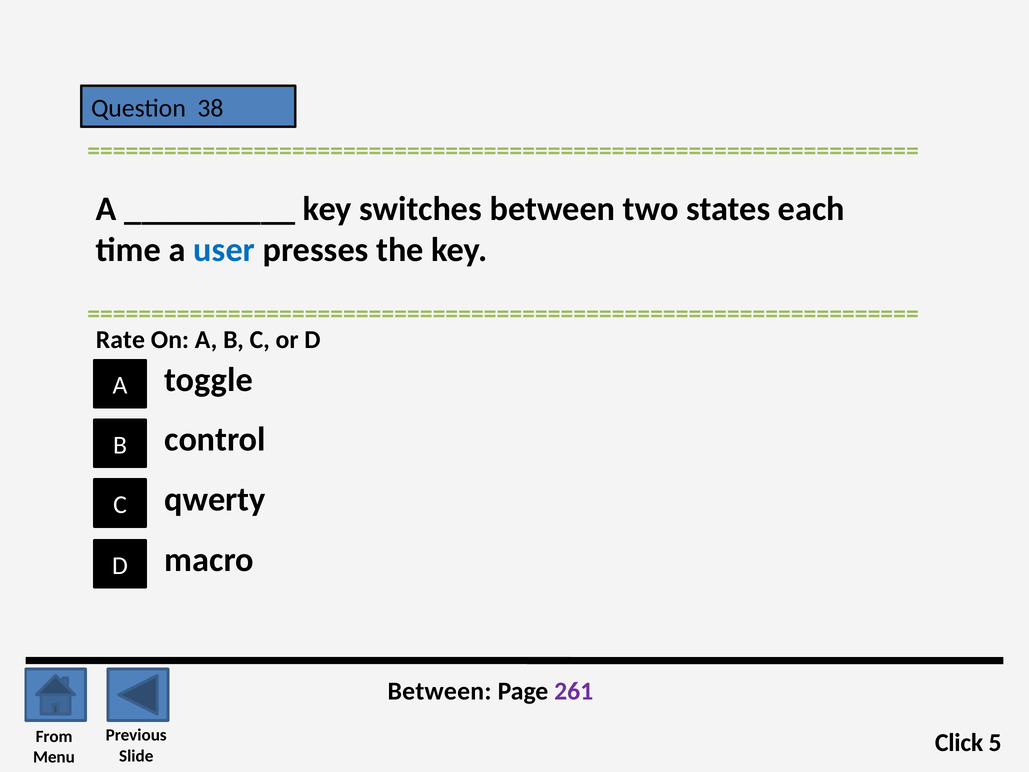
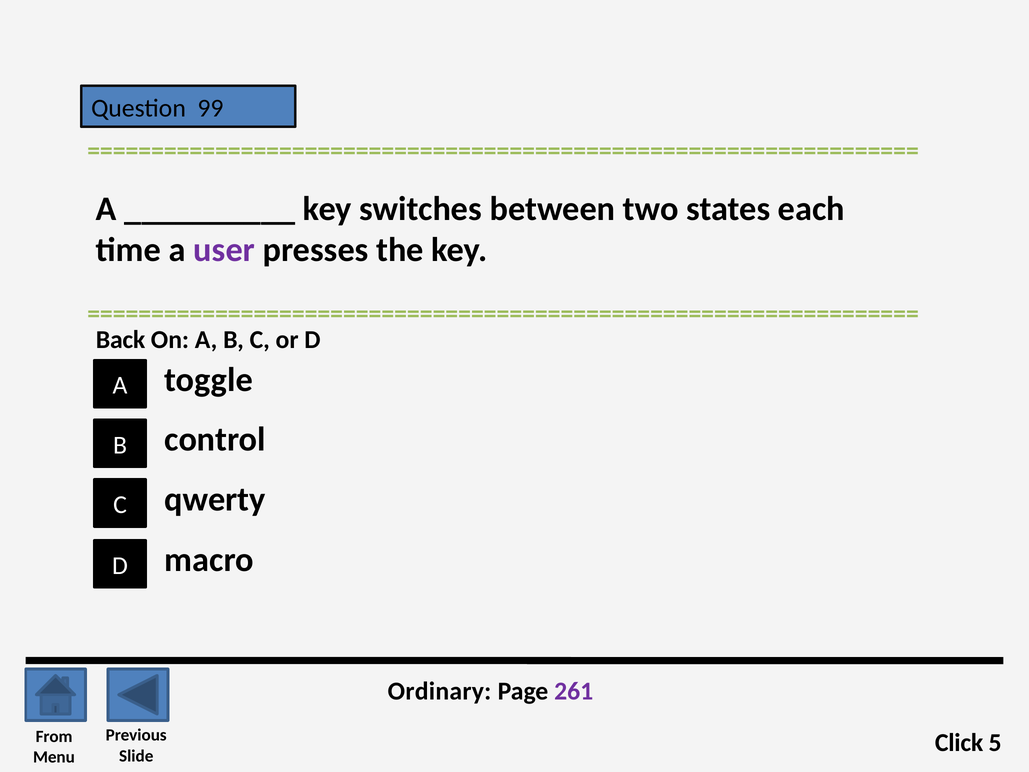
38: 38 -> 99 (210, 108)
user colour: blue -> purple (224, 250)
Rate: Rate -> Back (121, 340)
Between: Between -> Ordinary (440, 691)
